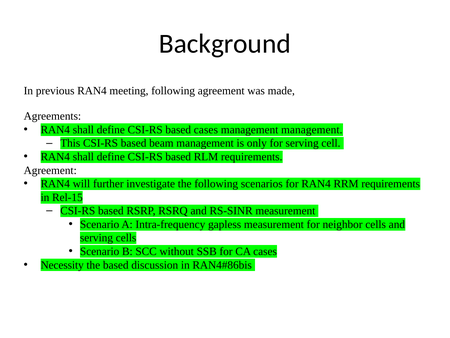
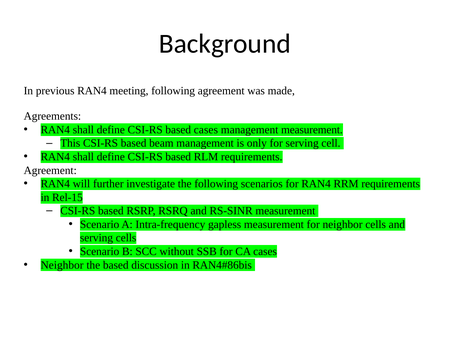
management management: management -> measurement (312, 130)
Necessity: Necessity -> Neighbor (62, 265)
